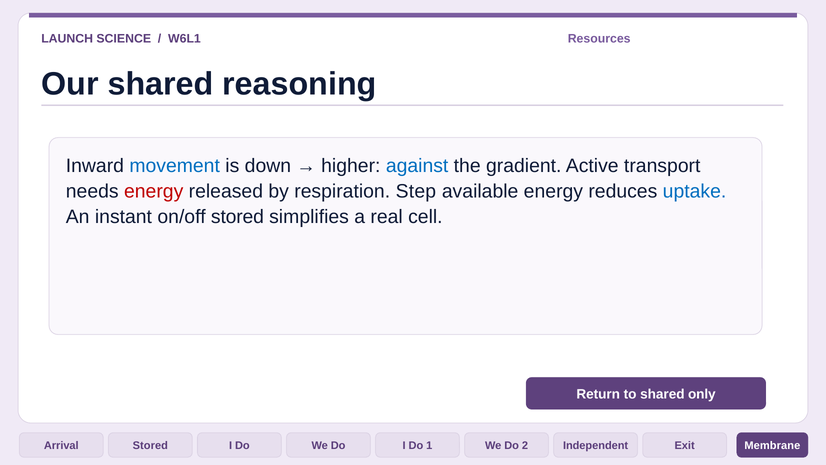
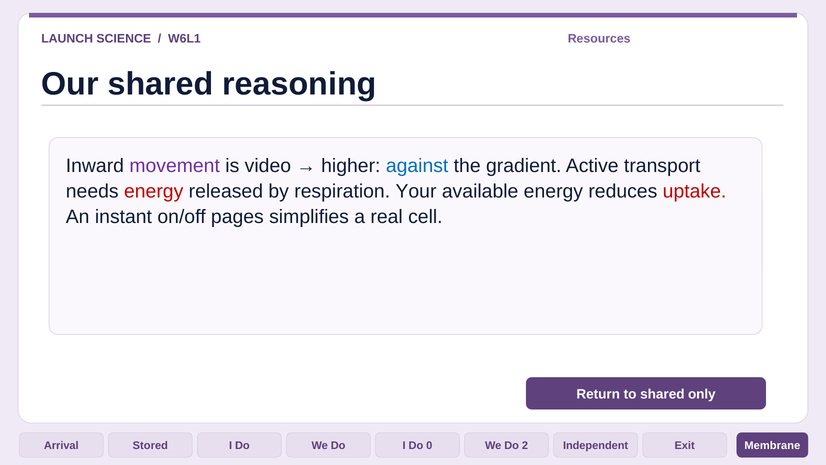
movement colour: blue -> purple (175, 166)
down: down -> video (268, 166)
Step: Step -> Your (416, 191)
uptake colour: blue -> red (695, 191)
on/off stored: stored -> pages (237, 217)
1: 1 -> 0 (429, 445)
